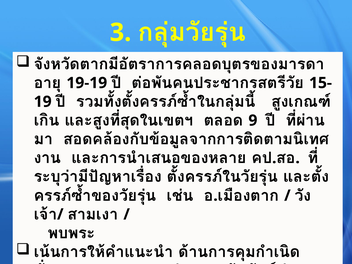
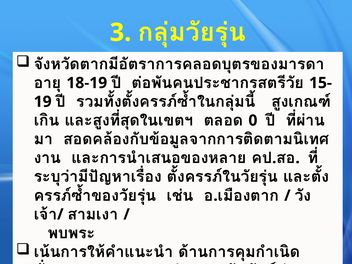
19-19: 19-19 -> 18-19 (87, 83)
9: 9 -> 0 (253, 120)
